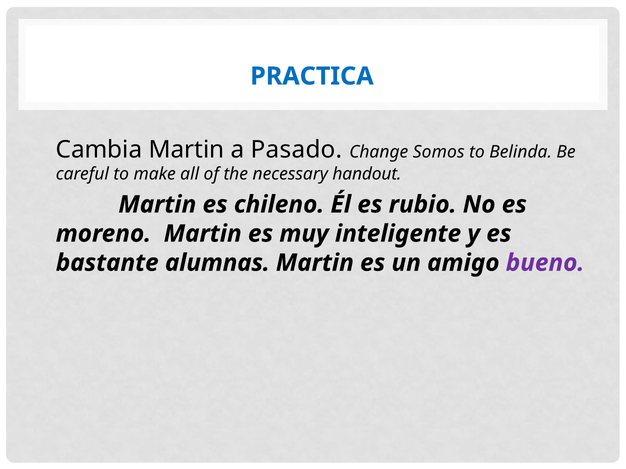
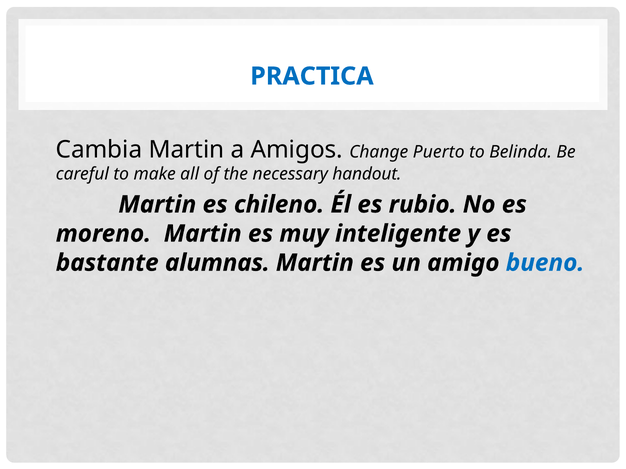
Pasado: Pasado -> Amigos (297, 150)
Somos: Somos -> Puerto (439, 152)
bueno colour: purple -> blue (545, 263)
